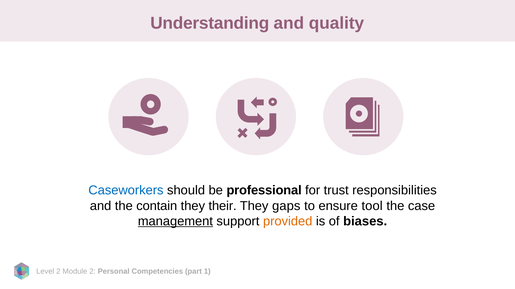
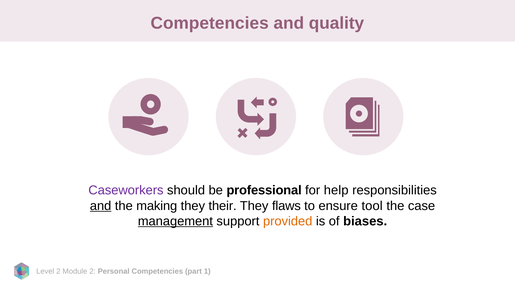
Understanding: Understanding -> Competencies (210, 23)
Caseworkers colour: blue -> purple (126, 191)
trust: trust -> help (336, 191)
and underline: none -> present (101, 206)
contain: contain -> making (157, 206)
gaps: gaps -> flaws (286, 206)
